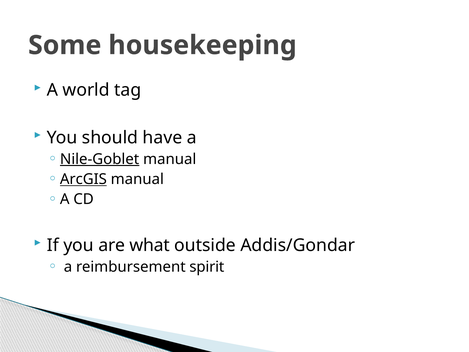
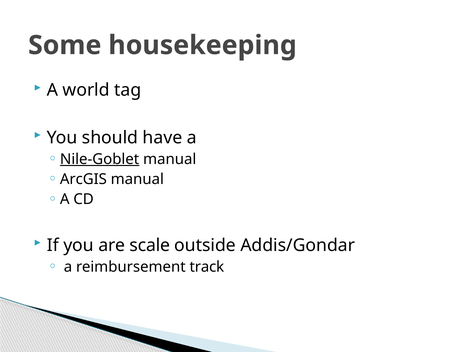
ArcGIS underline: present -> none (83, 179)
what: what -> scale (150, 245)
spirit: spirit -> track (207, 267)
